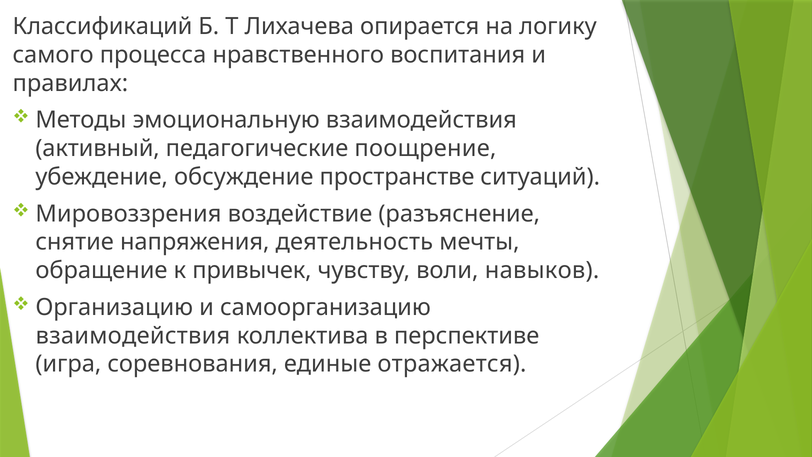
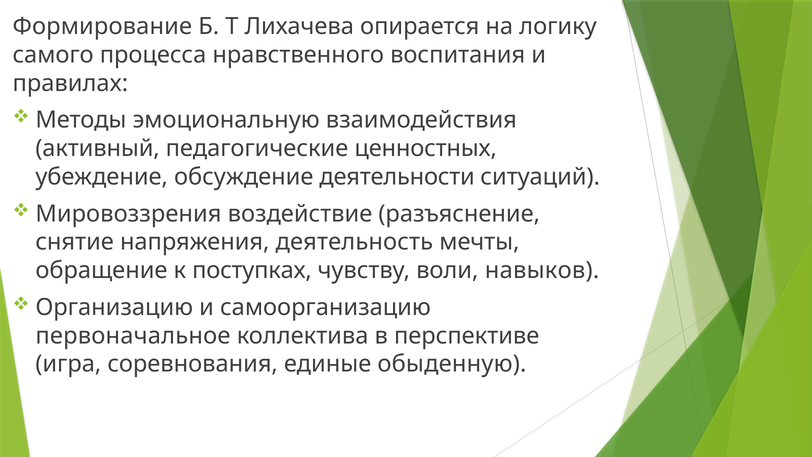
Классификаций: Классификаций -> Формирование (102, 26)
поощрение: поощрение -> ценностных (426, 148)
пространстве: пространстве -> деятельности (397, 177)
привычек: привычек -> поступках (252, 270)
взаимодействия: взаимодействия -> первоначальное (133, 335)
отражается: отражается -> обыденную (452, 364)
